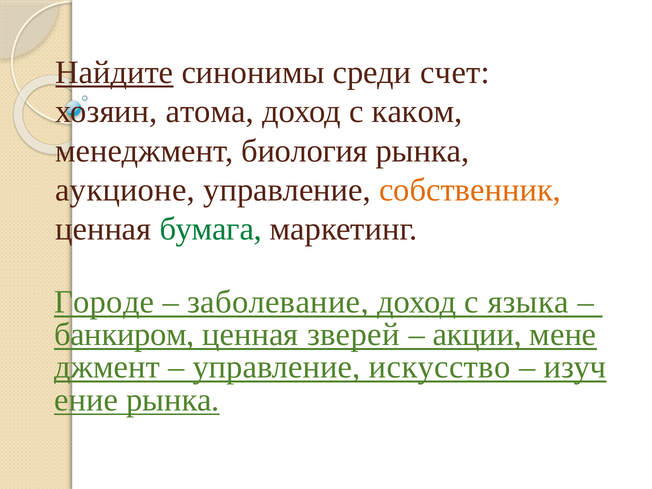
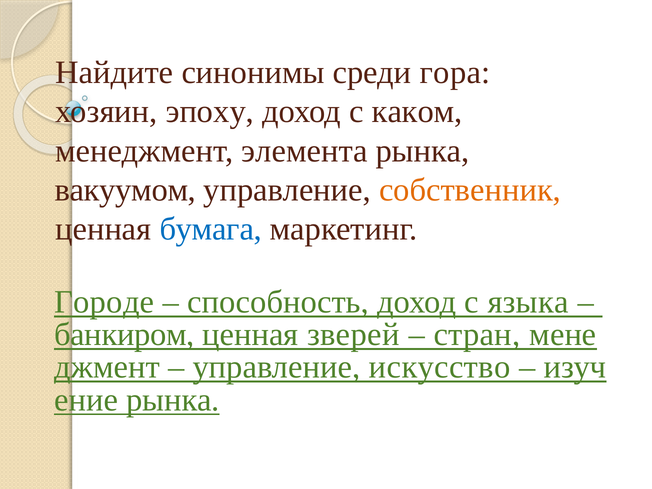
Найдите underline: present -> none (114, 73)
счет: счет -> гора (455, 73)
атома: атома -> эпоху (210, 112)
биология: биология -> элемента (304, 151)
аукционе: аукционе -> вакуумом (125, 190)
бумага colour: green -> blue (211, 229)
заболевание: заболевание -> способность (278, 302)
акции: акции -> стран (477, 335)
